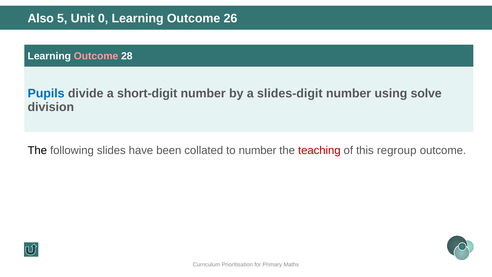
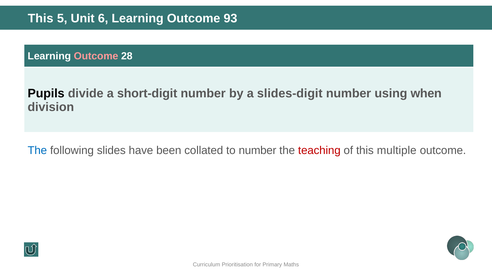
Also: Also -> This (41, 18)
0: 0 -> 6 (103, 18)
26: 26 -> 93 (230, 18)
Pupils colour: blue -> black (46, 93)
solve: solve -> when (426, 93)
The colour: black -> blue (37, 150)
regroup: regroup -> multiple (397, 150)
